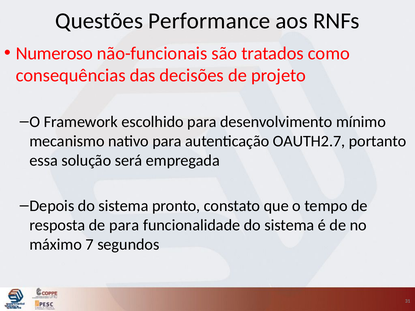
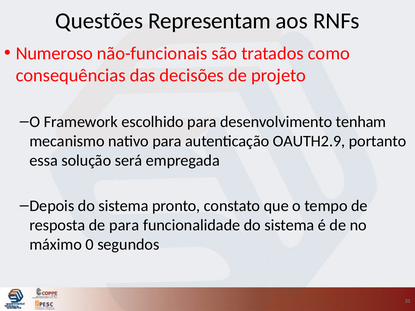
Performance: Performance -> Representam (209, 21)
mínimo: mínimo -> tenham (361, 122)
OAUTH2.7: OAUTH2.7 -> OAUTH2.9 (309, 141)
7: 7 -> 0 (90, 245)
